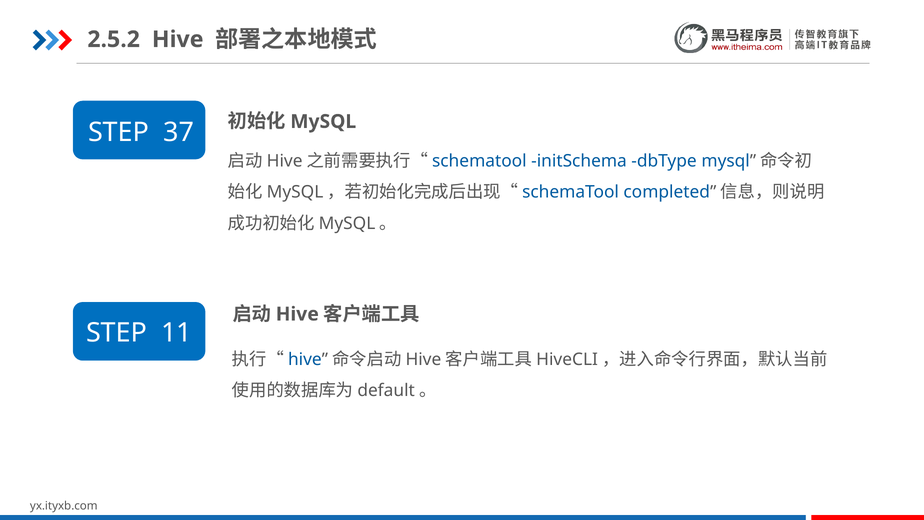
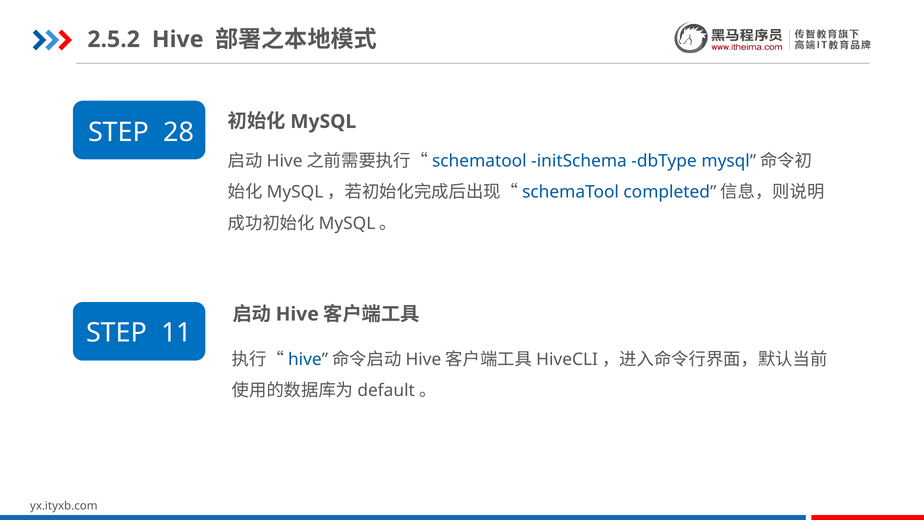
37: 37 -> 28 (179, 132)
